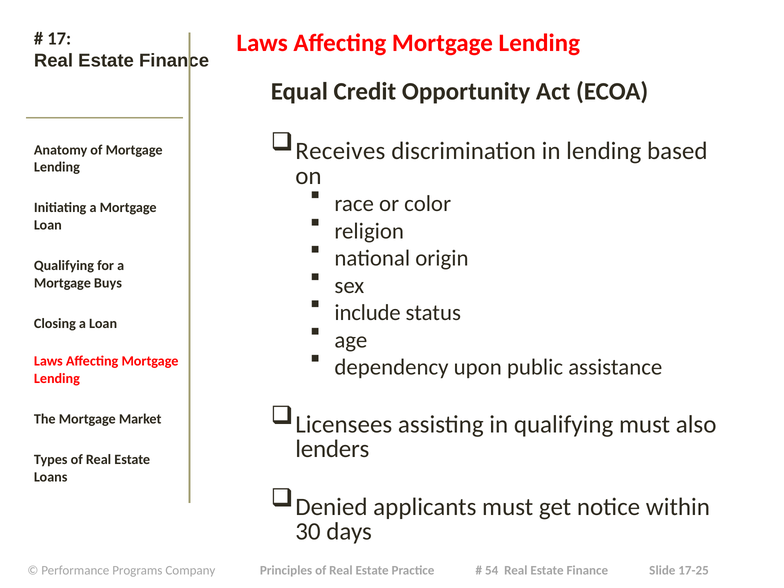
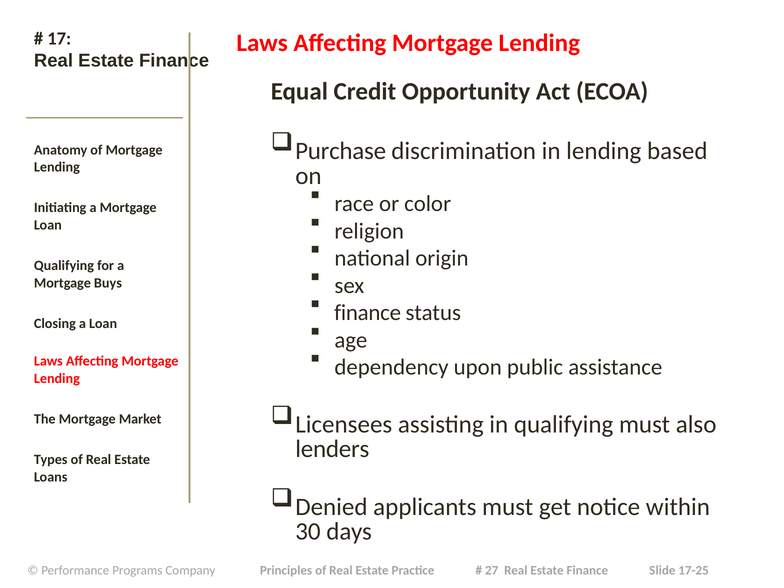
Receives: Receives -> Purchase (341, 151)
include: include -> finance (368, 313)
54: 54 -> 27 (492, 571)
